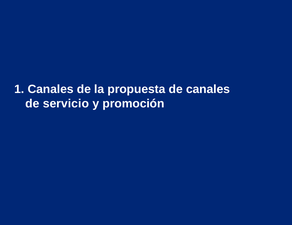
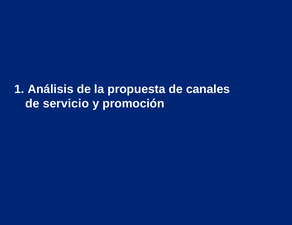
1 Canales: Canales -> Análisis (51, 90)
